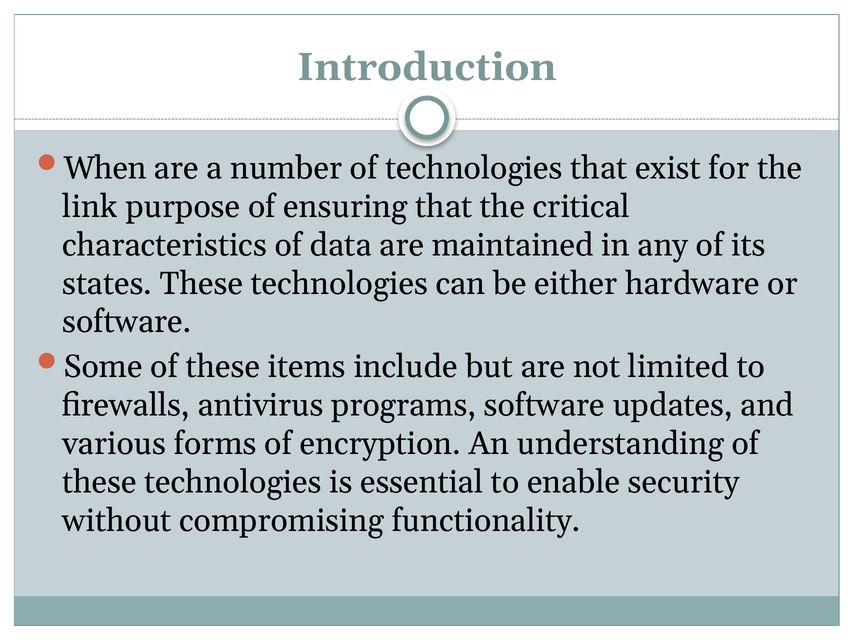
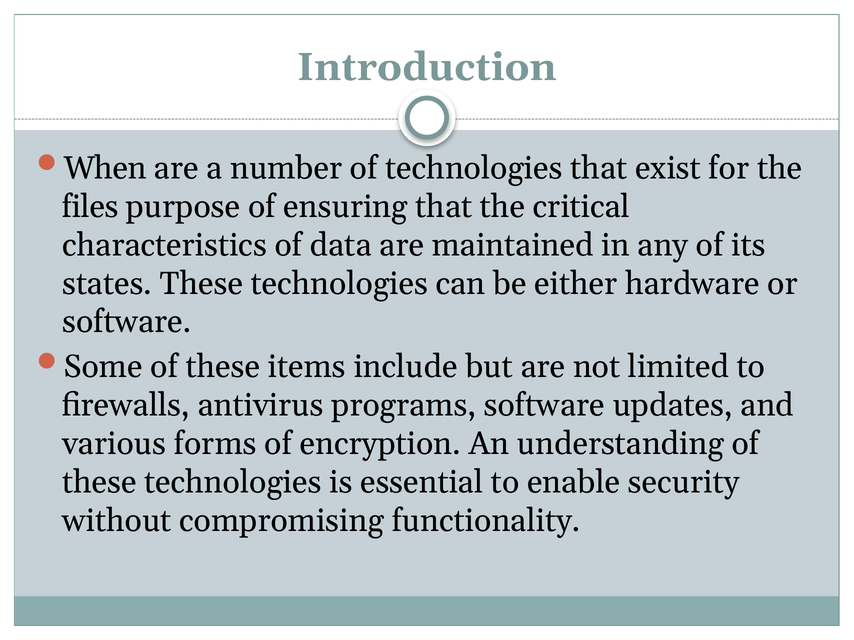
link: link -> files (90, 207)
